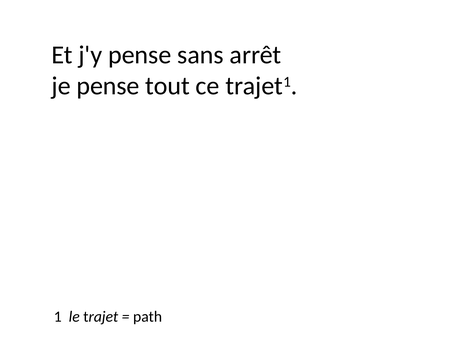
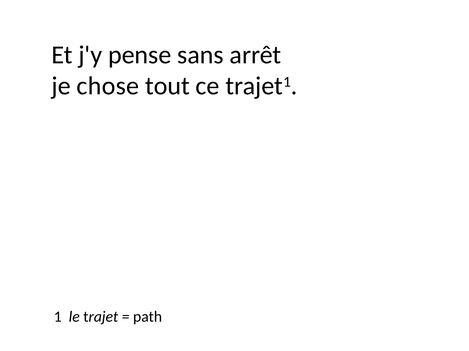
je pense: pense -> chose (108, 86)
